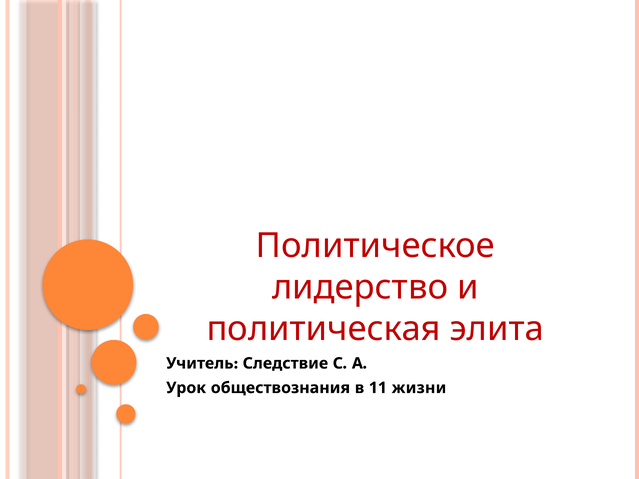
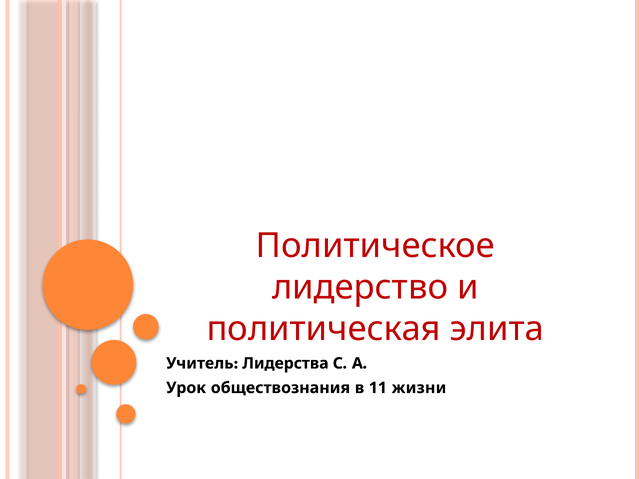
Следствие: Следствие -> Лидерства (285, 364)
